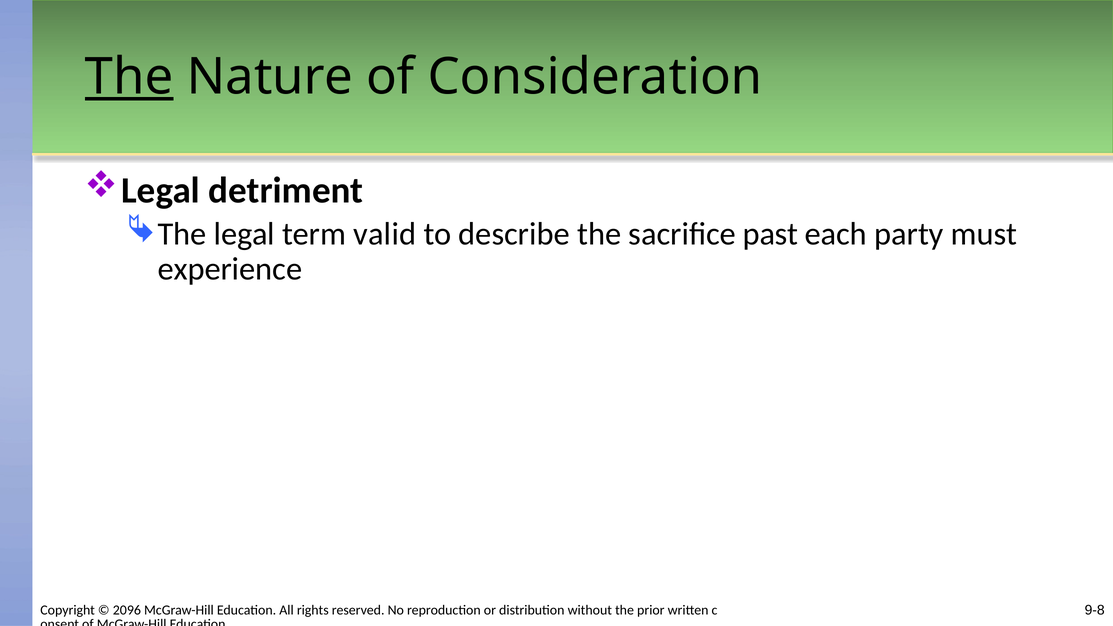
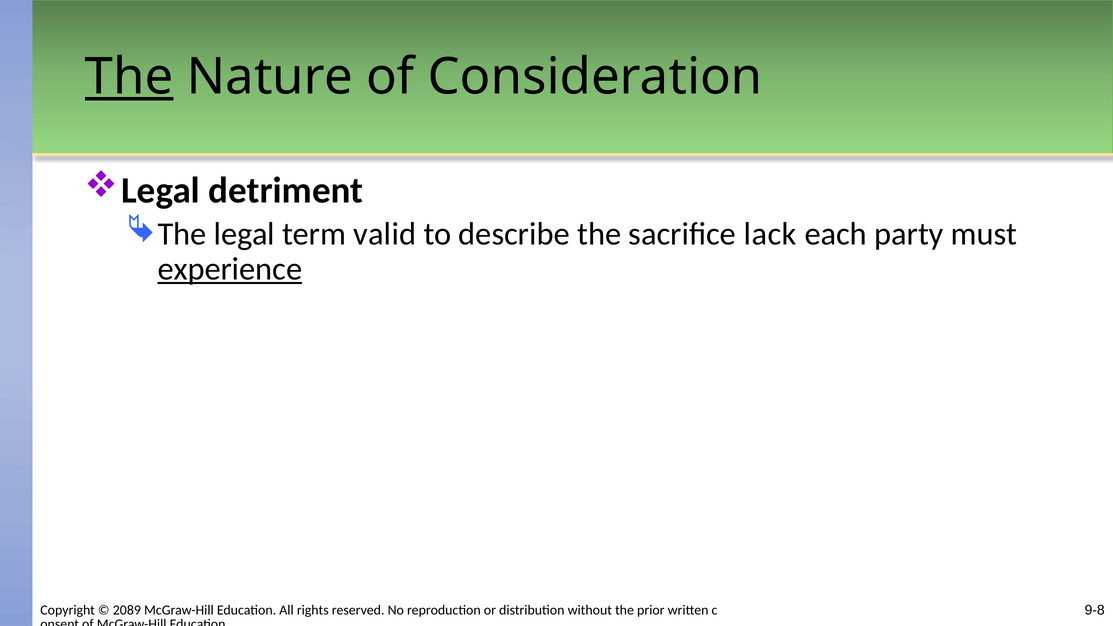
past: past -> lack (770, 234)
experience underline: none -> present (230, 269)
2096: 2096 -> 2089 (127, 610)
